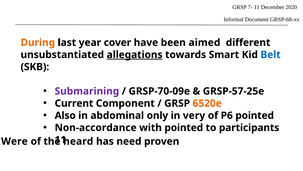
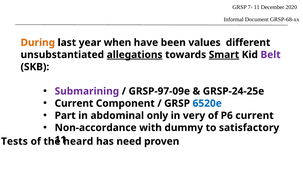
cover: cover -> when (117, 42)
aimed: aimed -> values (205, 42)
Smart underline: none -> present (224, 55)
Belt colour: blue -> purple (271, 55)
GRSP-70-09e: GRSP-70-09e -> GRSP-97-09e (159, 91)
GRSP-57-25e: GRSP-57-25e -> GRSP-24-25e (233, 91)
6520e colour: orange -> blue (207, 103)
Also: Also -> Part (65, 115)
P6 pointed: pointed -> current (255, 115)
with pointed: pointed -> dummy (184, 127)
participants: participants -> satisfactory (249, 127)
Were: Were -> Tests (14, 141)
